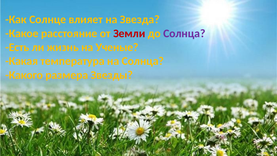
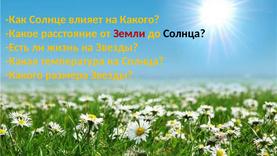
на Звезда: Звезда -> Какого (140, 20)
Солнца colour: purple -> black (184, 33)
на Ученые: Ученые -> Звезды (117, 47)
